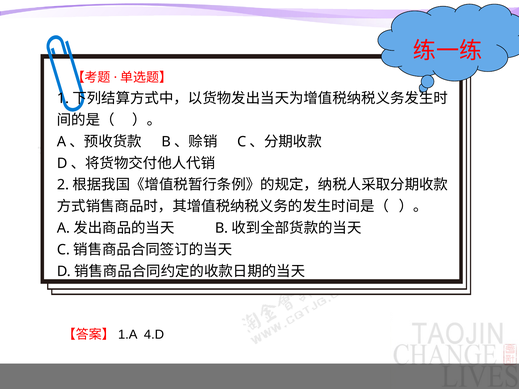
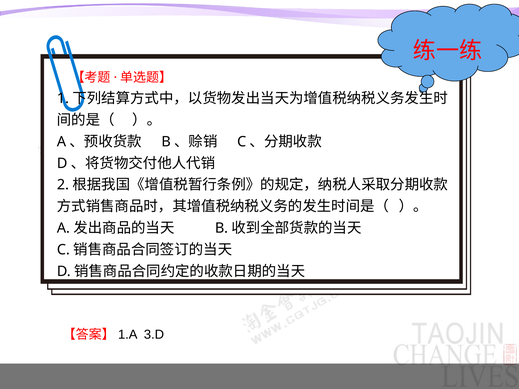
4.D: 4.D -> 3.D (154, 335)
